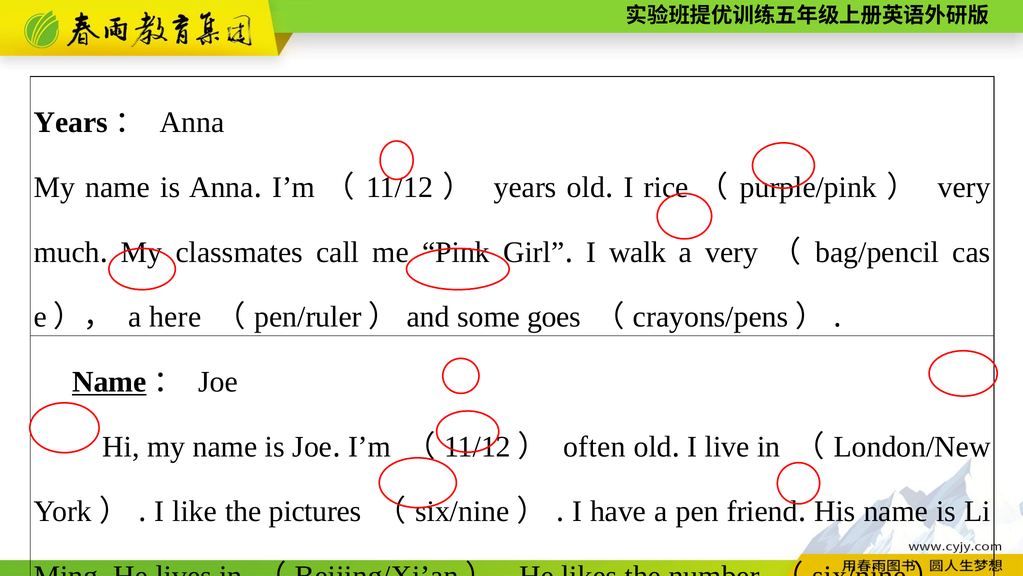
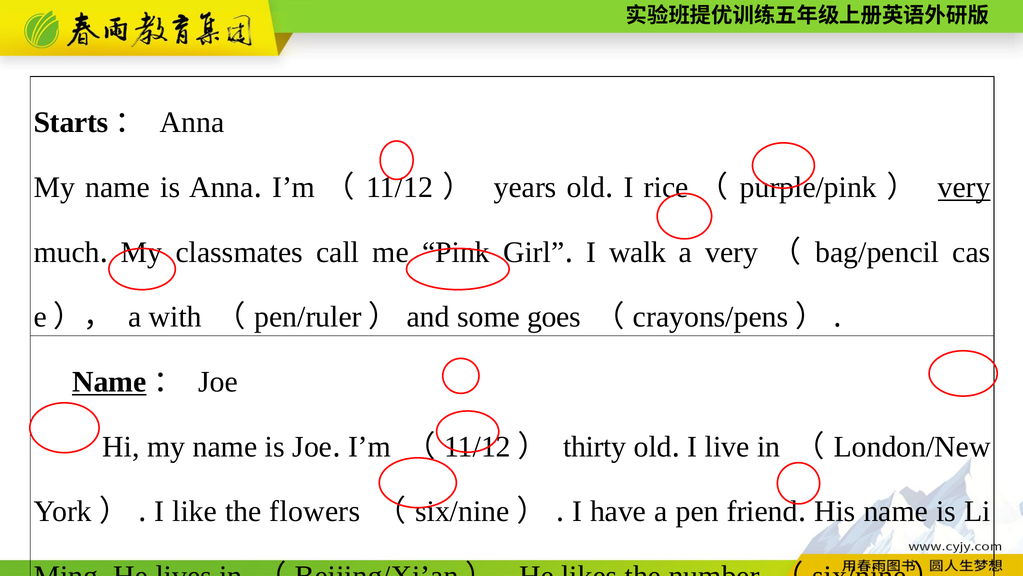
Years: Years -> Starts (71, 122)
very underline: none -> present (964, 187)
here: here -> with (175, 317)
often: often -> thirty (595, 446)
pictures: pictures -> flowers (315, 511)
